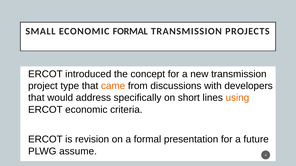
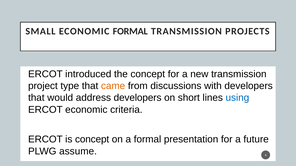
address specifically: specifically -> developers (138, 98)
using colour: orange -> blue (237, 98)
is revision: revision -> concept (92, 140)
